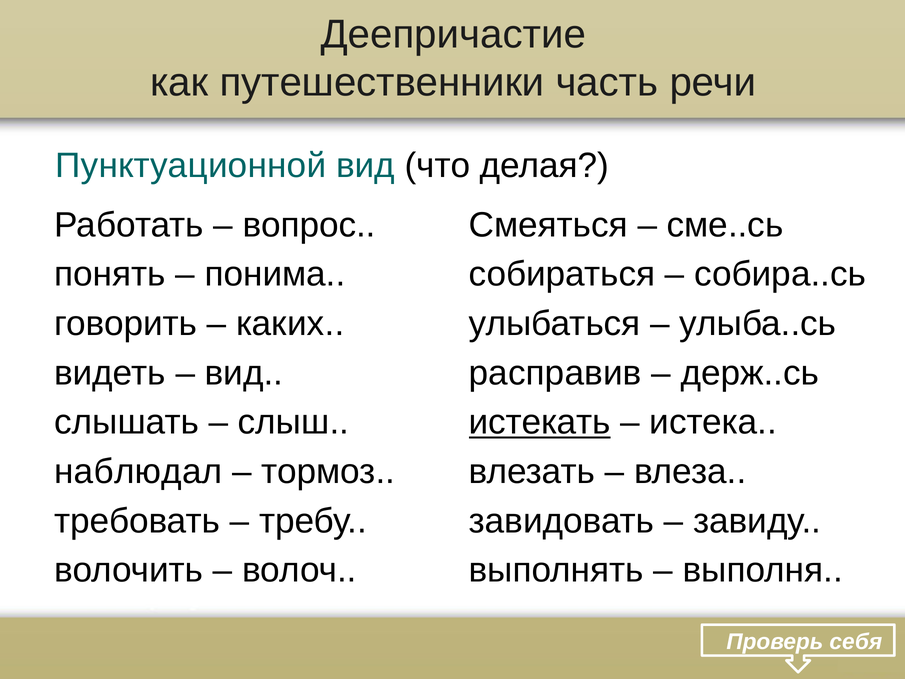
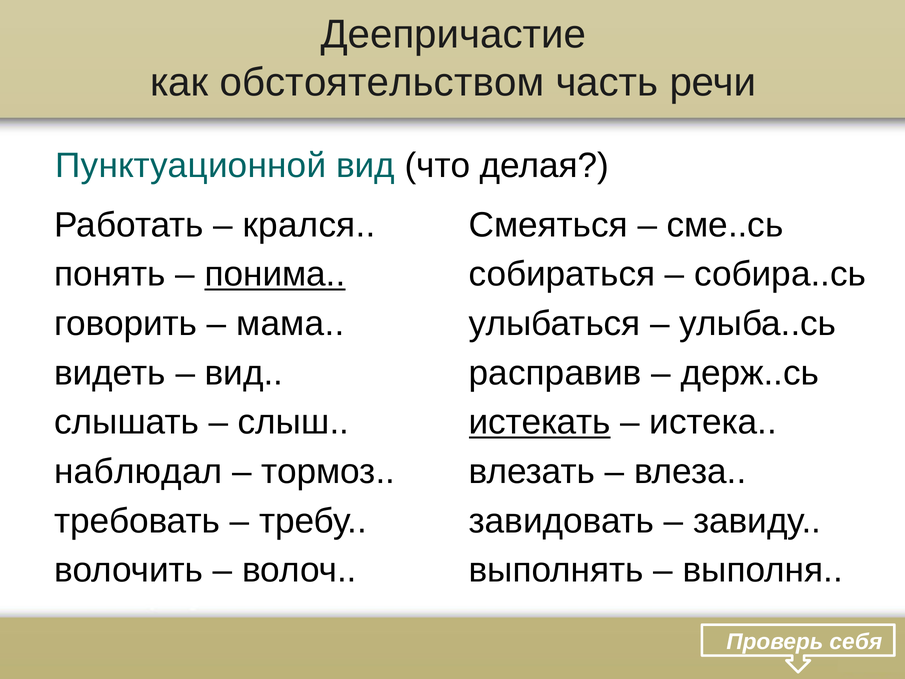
путешественники: путешественники -> обстоятельством (382, 83)
вопрос: вопрос -> крался (309, 225)
понима underline: none -> present (275, 274)
каких: каких -> мама (290, 324)
